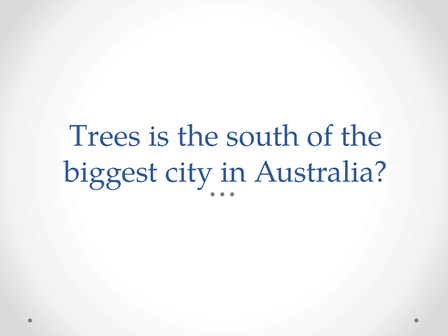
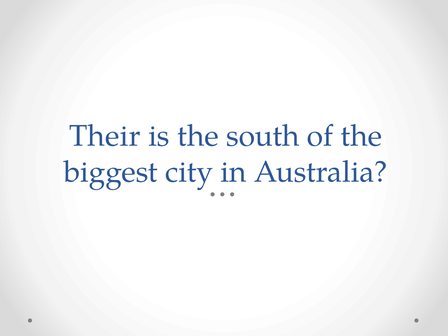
Trees: Trees -> Their (105, 136)
